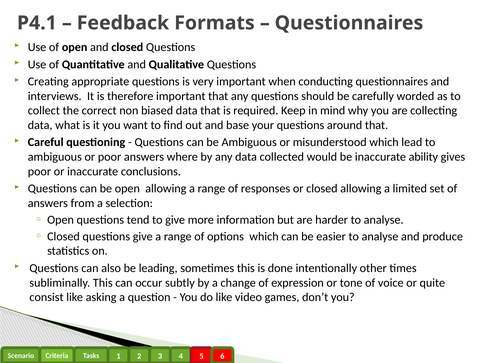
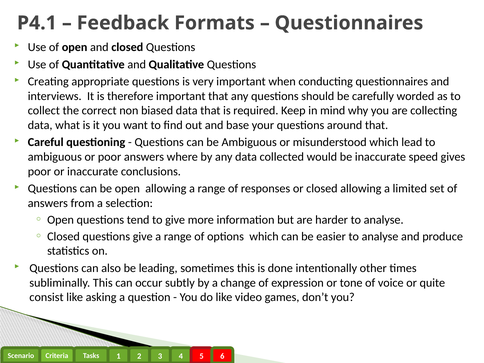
ability: ability -> speed (423, 157)
